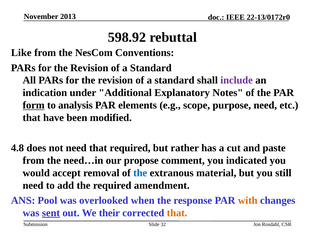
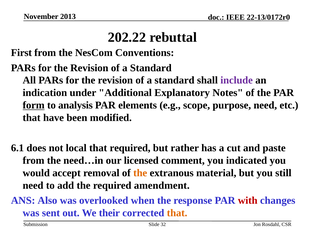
598.92: 598.92 -> 202.22 (127, 37)
Like: Like -> First (21, 53)
4.8: 4.8 -> 6.1 (17, 148)
not need: need -> local (76, 148)
propose: propose -> licensed (141, 160)
the colour: blue -> orange (140, 173)
Pool: Pool -> Also (47, 200)
with colour: orange -> red (248, 200)
sent underline: present -> none (51, 213)
